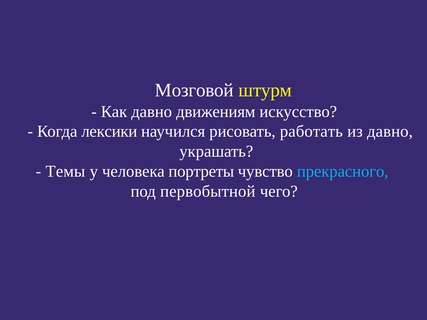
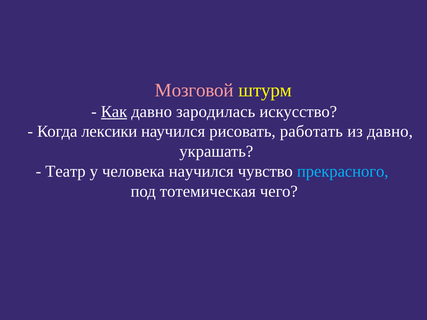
Мозговой colour: white -> pink (194, 90)
Как underline: none -> present (114, 112)
движениям: движениям -> зародилась (216, 112)
Темы: Темы -> Театр (65, 171)
человека портреты: портреты -> научился (201, 171)
первобытной: первобытной -> тотемическая (208, 191)
